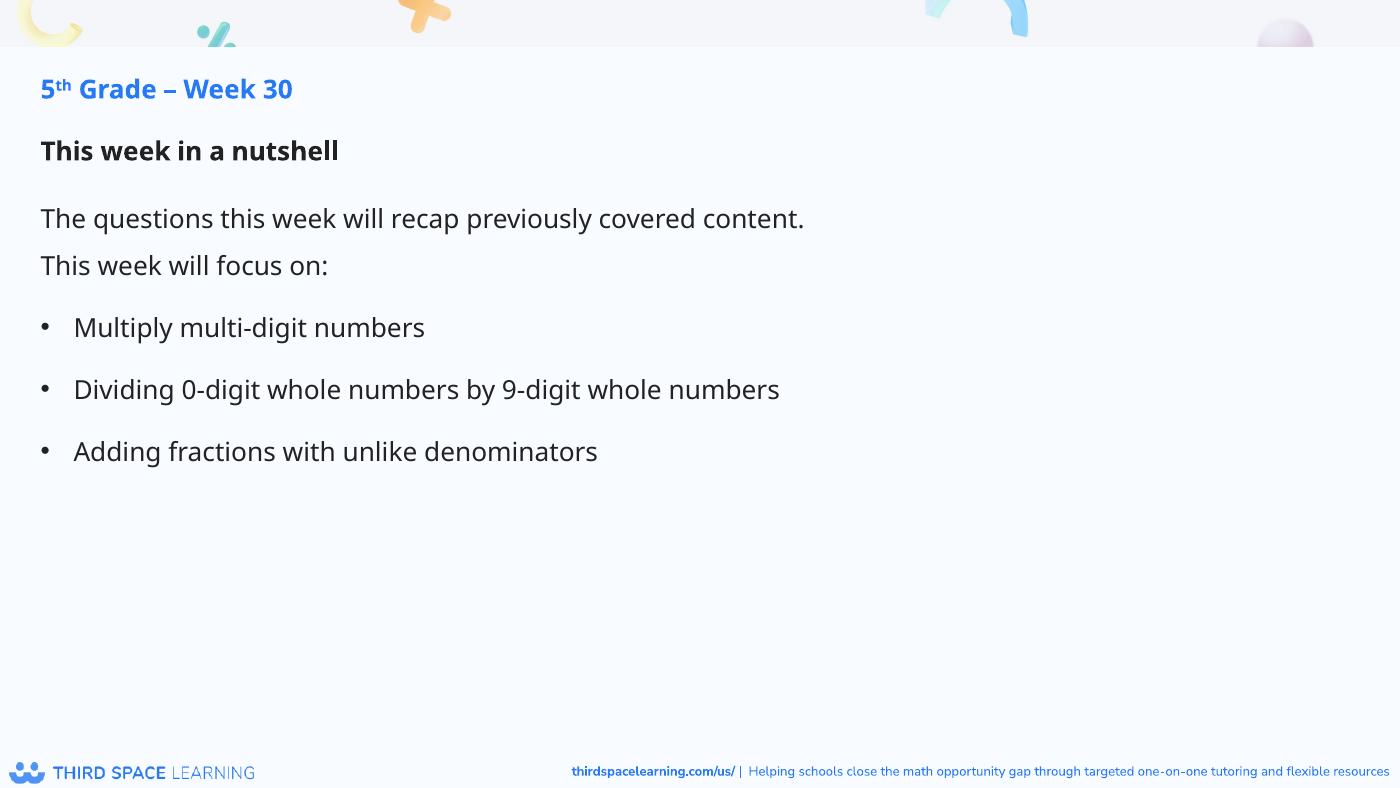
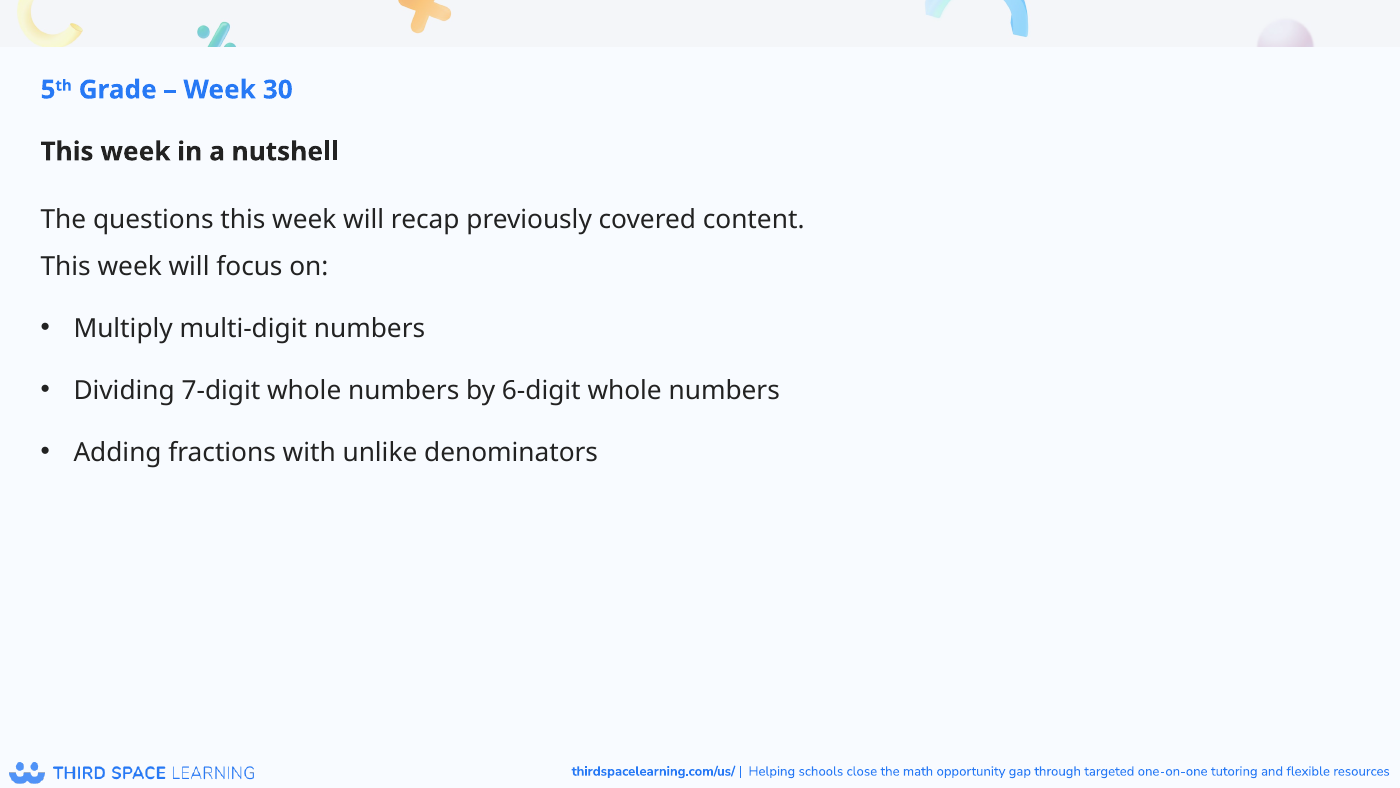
0-digit: 0-digit -> 7-digit (221, 390)
9-digit: 9-digit -> 6-digit (541, 390)
